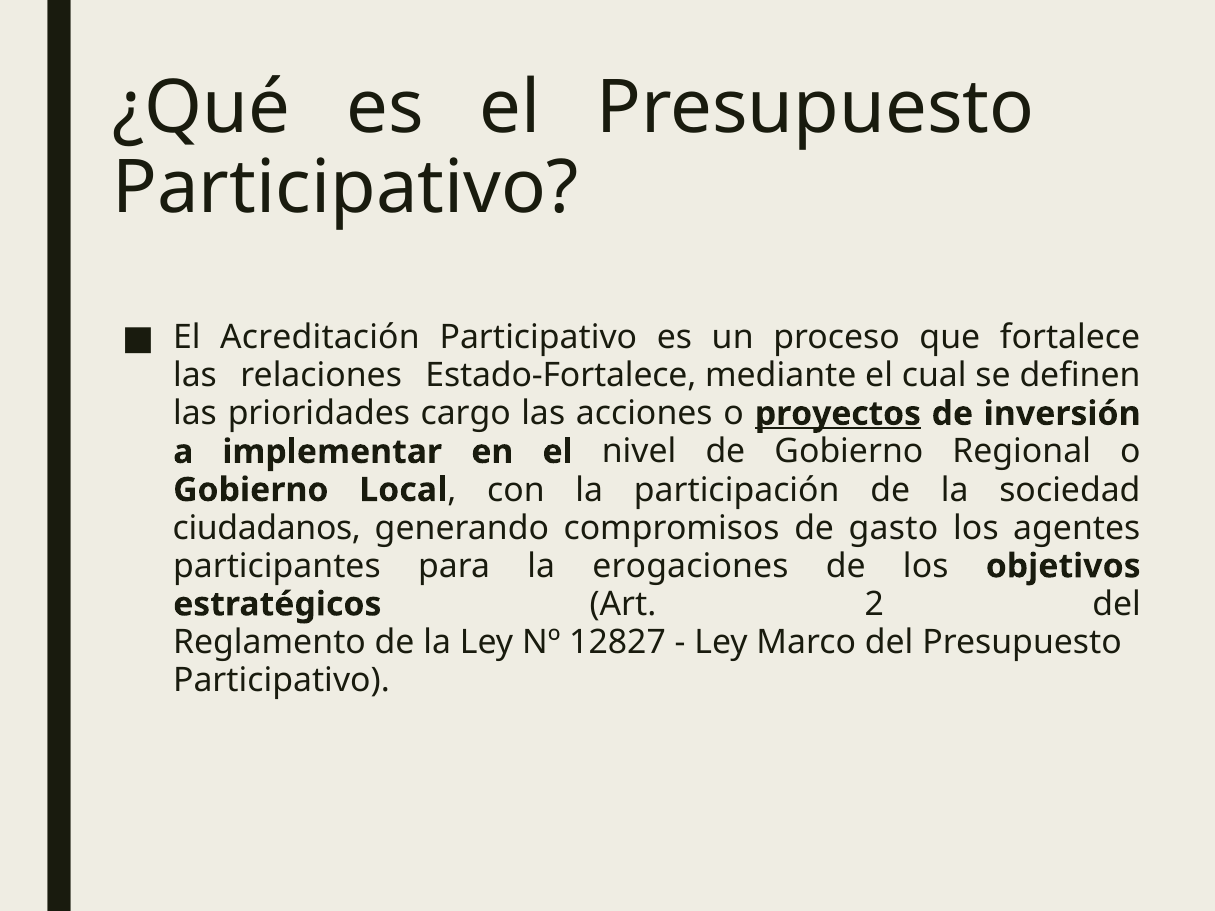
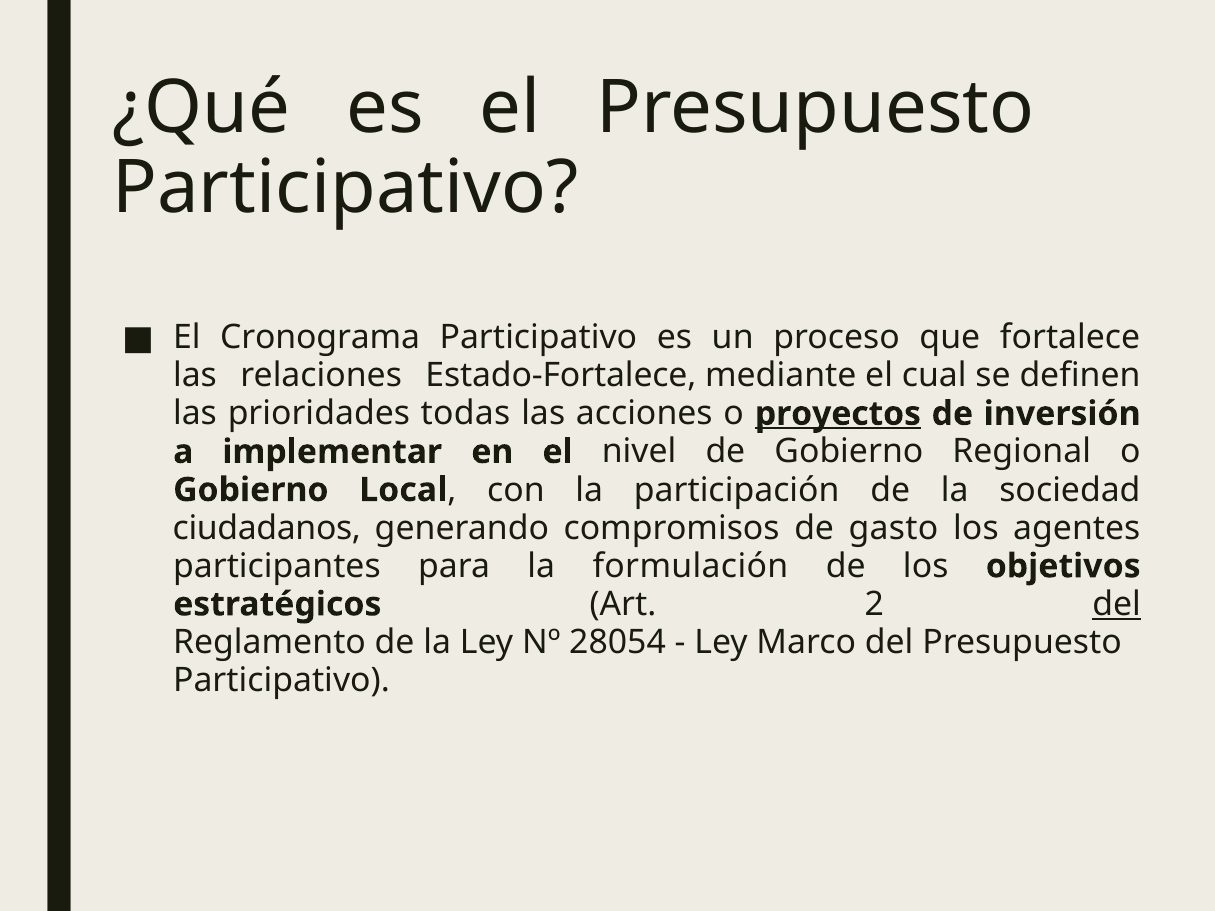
Acreditación: Acreditación -> Cronograma (320, 338)
cargo: cargo -> todas (466, 414)
erogaciones: erogaciones -> formulación (690, 566)
del underline: none -> present (1117, 604)
12827: 12827 -> 28054 (618, 643)
